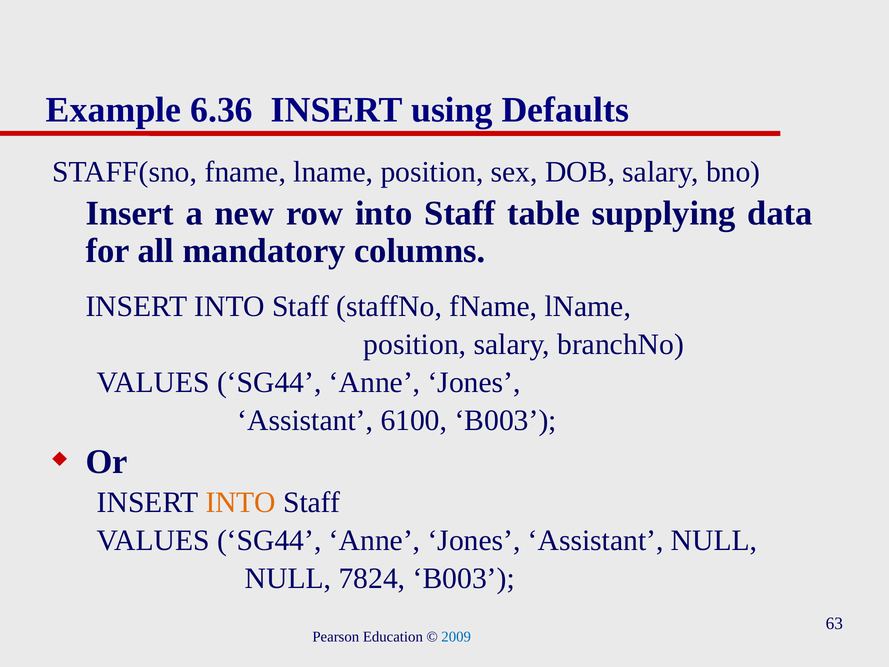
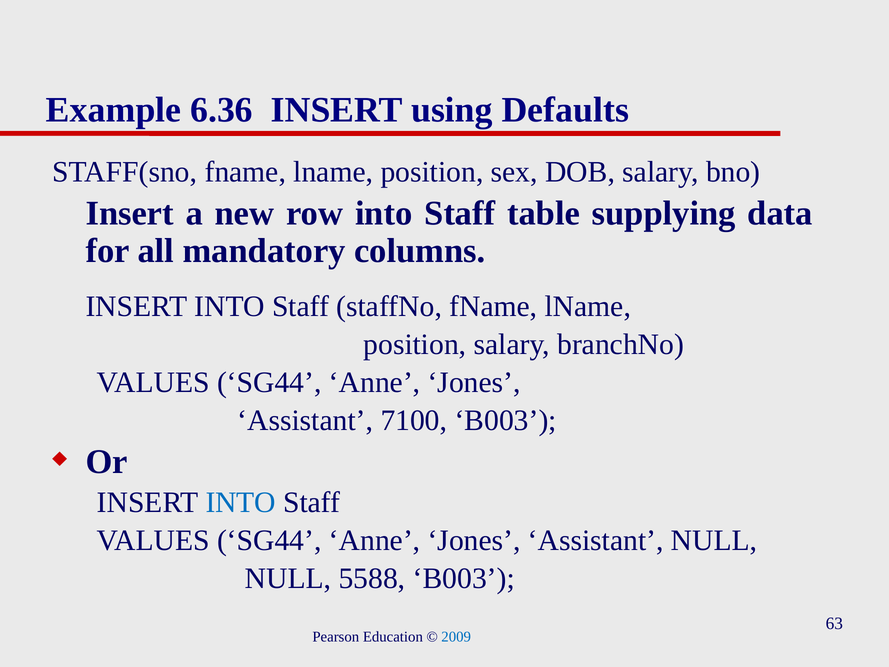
6100: 6100 -> 7100 (414, 420)
INTO colour: orange -> blue (241, 502)
7824: 7824 -> 5588 (372, 578)
